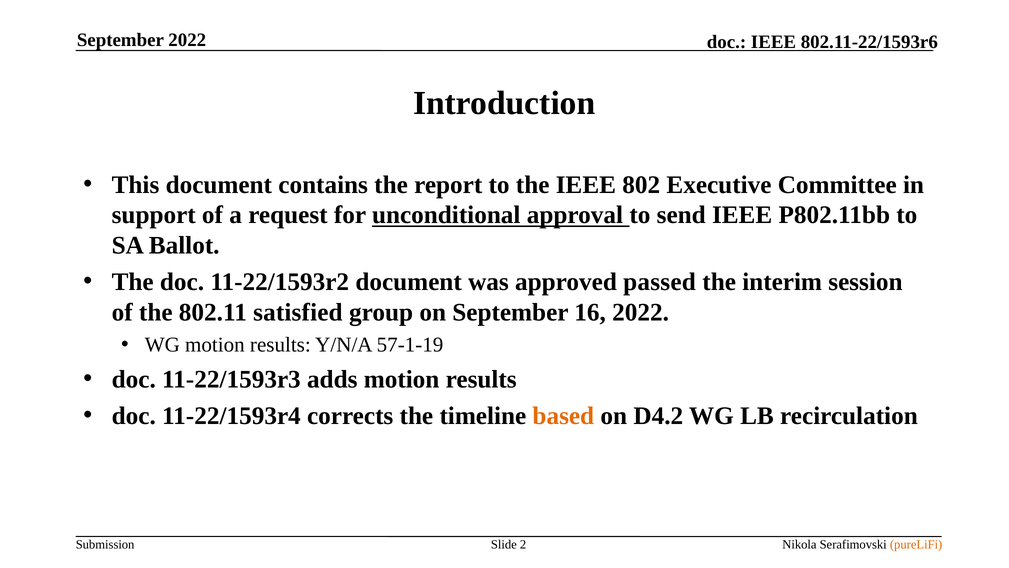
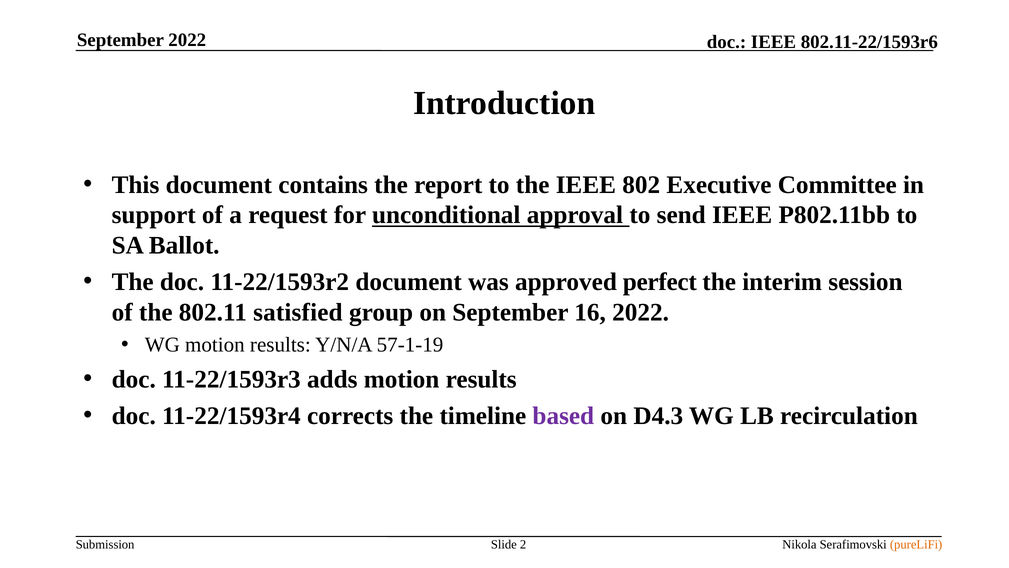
passed: passed -> perfect (660, 282)
based colour: orange -> purple (563, 416)
D4.2: D4.2 -> D4.3 (658, 416)
